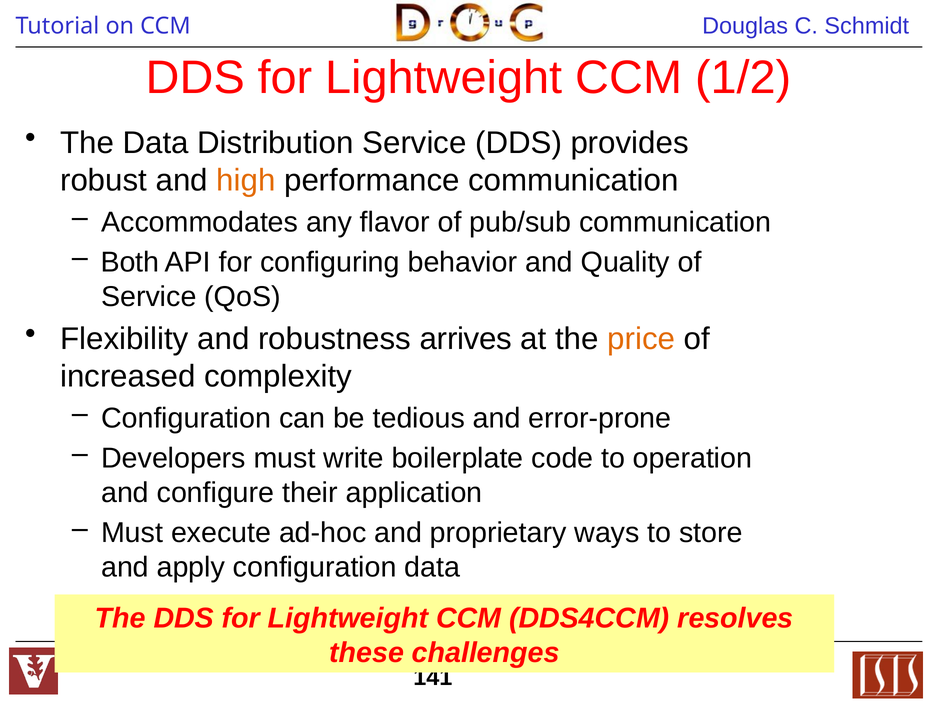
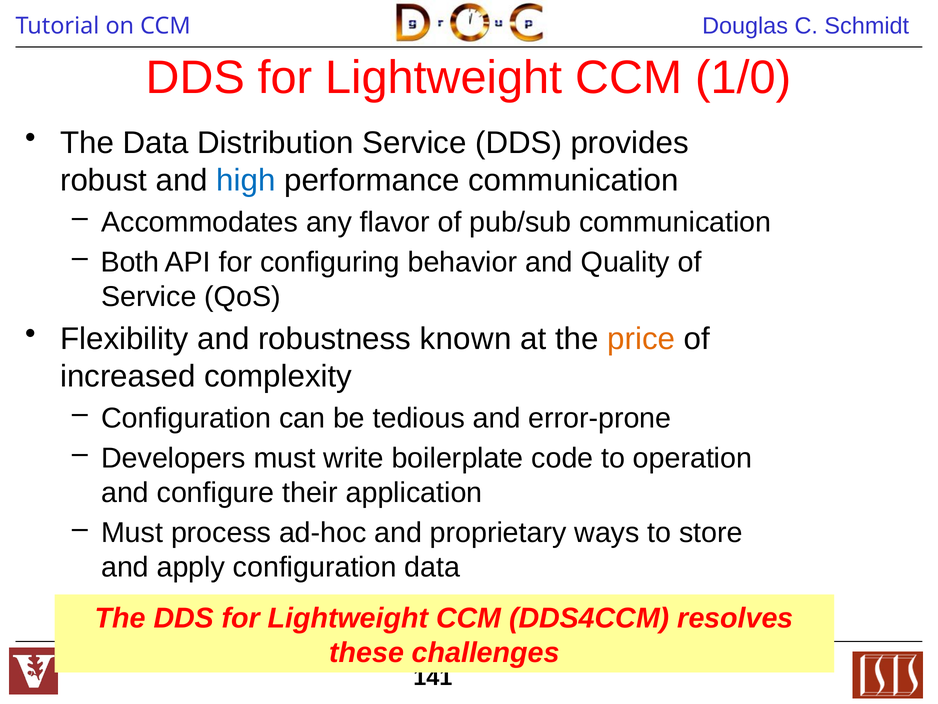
1/2: 1/2 -> 1/0 (743, 78)
high colour: orange -> blue (246, 180)
arrives: arrives -> known (466, 339)
execute: execute -> process (221, 532)
